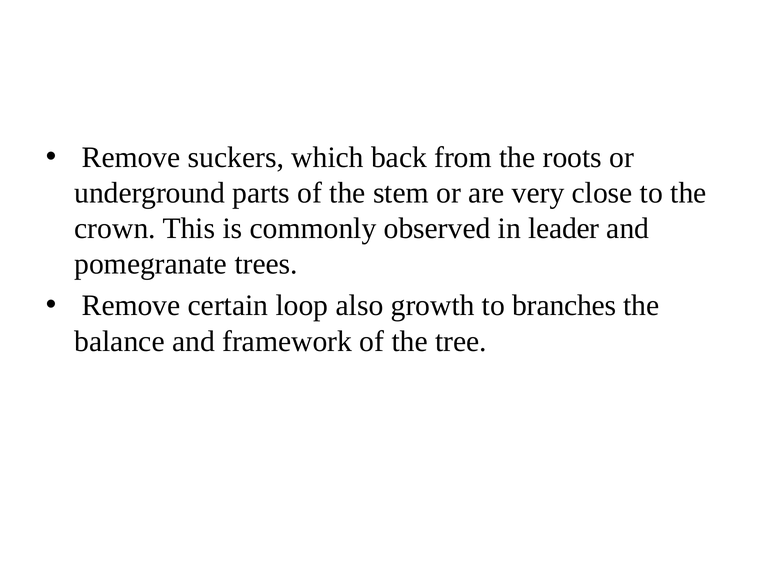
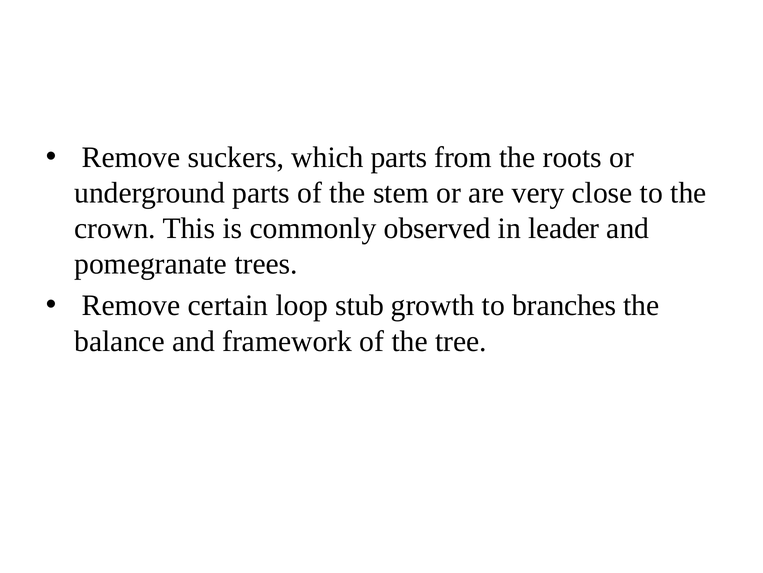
which back: back -> parts (399, 157)
also: also -> stub (360, 305)
